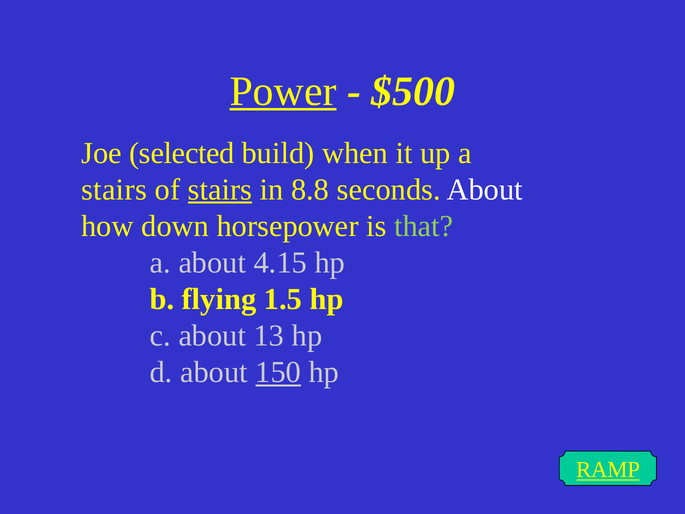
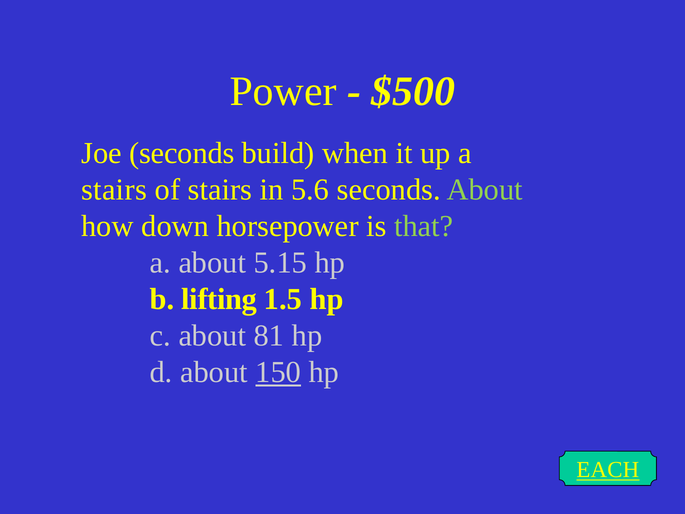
Power underline: present -> none (283, 91)
Joe selected: selected -> seconds (182, 153)
stairs underline: present -> none (220, 189)
8.8: 8.8 -> 5.6 (310, 189)
About colour: white -> light green (485, 189)
4.15: 4.15 -> 5.15 (280, 263)
flying: flying -> lifting (219, 299)
13: 13 -> 81 (269, 336)
RAMP: RAMP -> EACH (608, 470)
